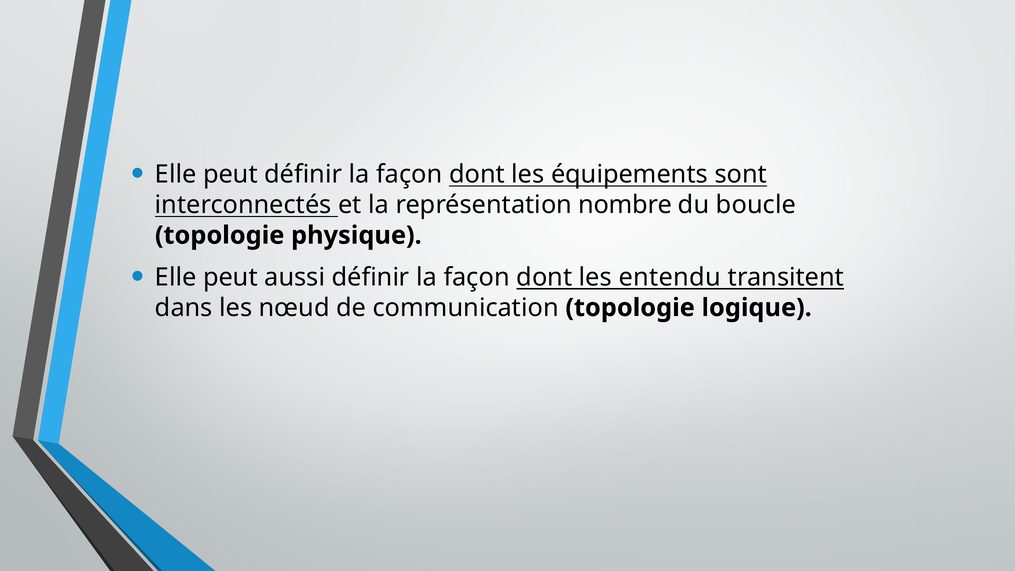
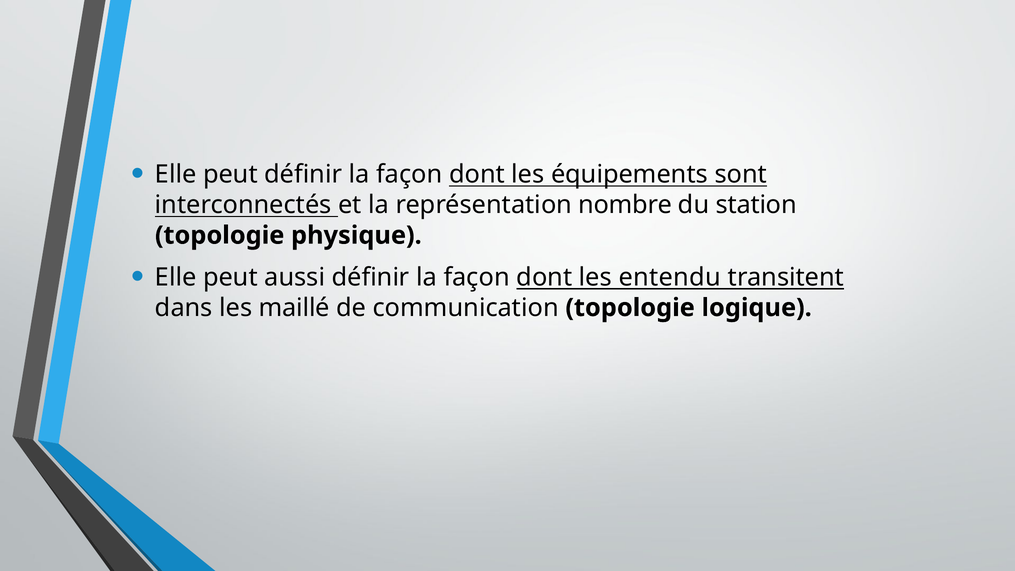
boucle: boucle -> station (756, 205)
nœud: nœud -> maillé (294, 308)
